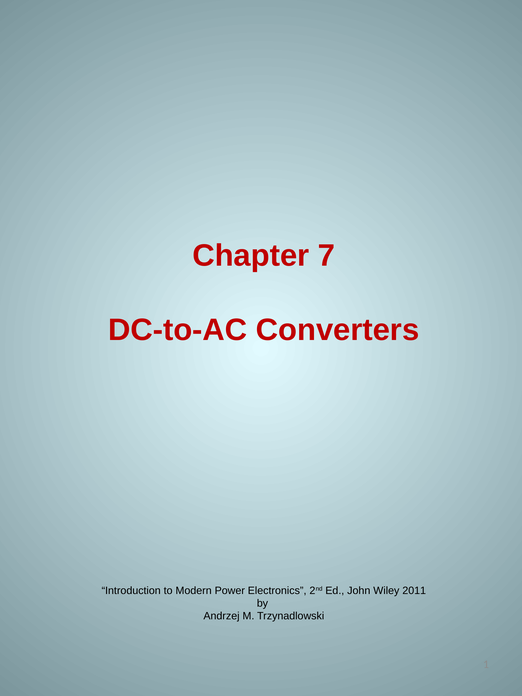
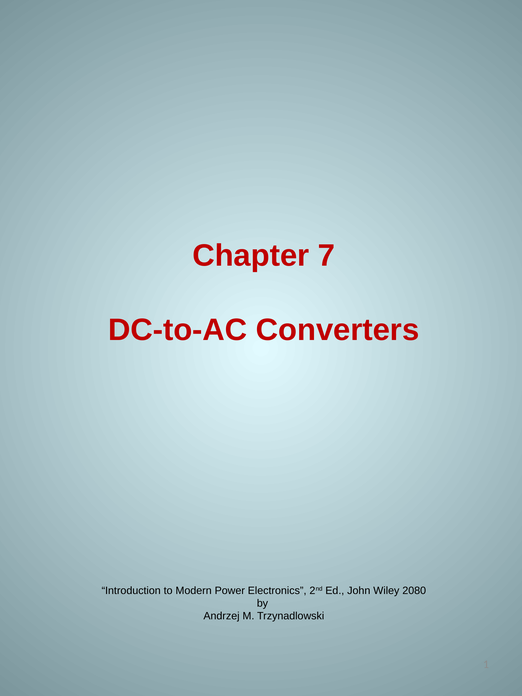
2011: 2011 -> 2080 (414, 591)
